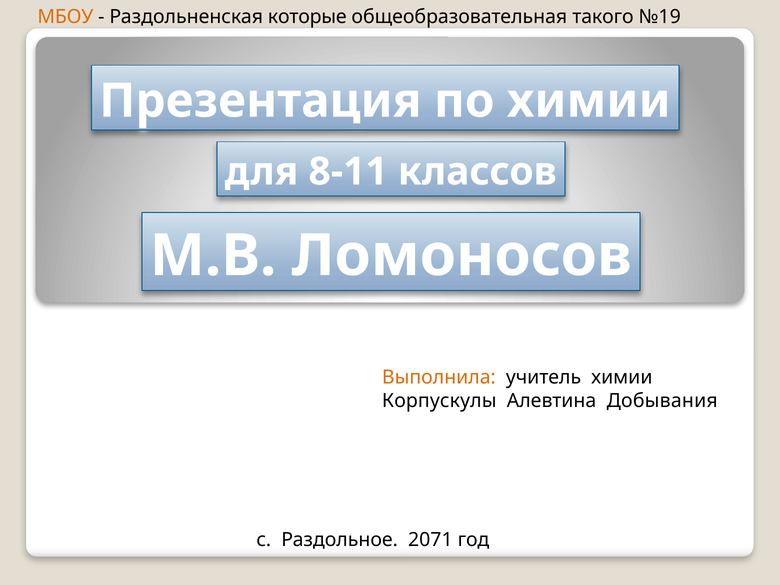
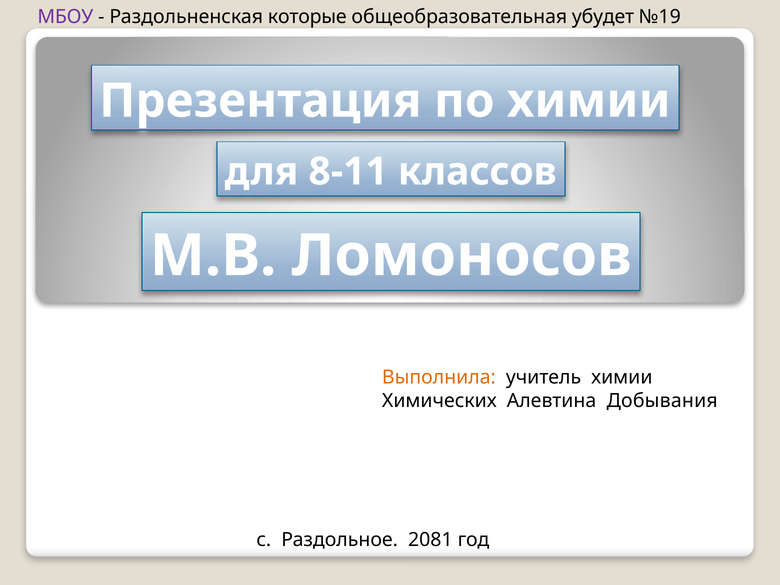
МБОУ colour: orange -> purple (65, 17)
такого: такого -> убудет (603, 17)
Корпускулы: Корпускулы -> Химических (439, 401)
2071: 2071 -> 2081 (430, 540)
